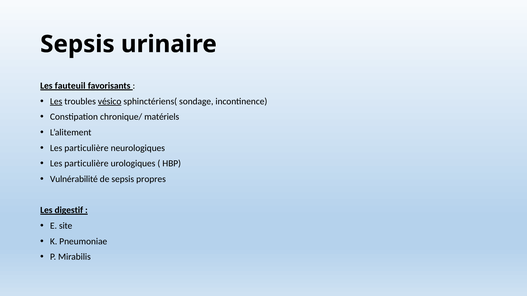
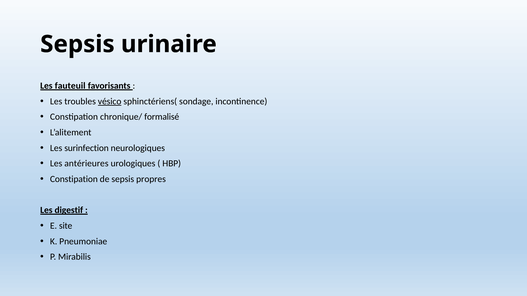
Les underline: present -> none (56, 101)
matériels: matériels -> formalisé (162, 117)
particulière: particulière -> surinfection (86, 148)
particulière: particulière -> antérieures (86, 164)
Vulnérabilité: Vulnérabilité -> Constipation (74, 179)
